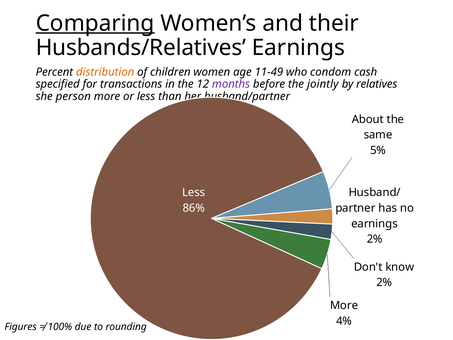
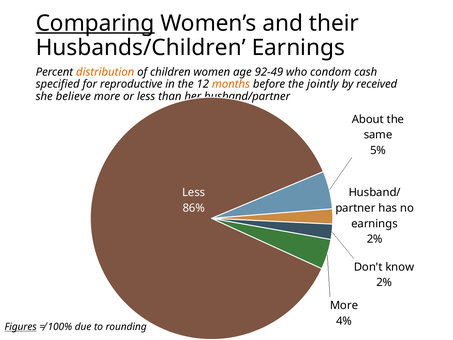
Husbands/Relatives: Husbands/Relatives -> Husbands/Children (141, 48)
11-49: 11-49 -> 92-49 (269, 72)
transactions: transactions -> reproductive (131, 84)
months colour: purple -> orange (231, 84)
relatives: relatives -> received (377, 84)
person: person -> believe (73, 96)
Figures underline: none -> present (21, 327)
